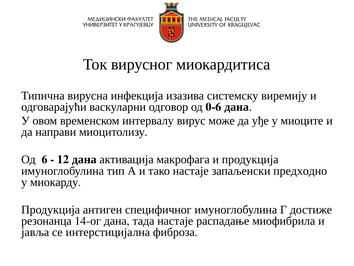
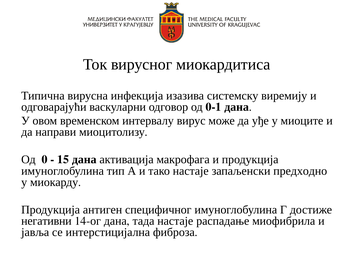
0-6: 0-6 -> 0-1 (214, 107)
6: 6 -> 0 (44, 159)
12: 12 -> 15 (63, 159)
резонанца: резонанца -> негативни (46, 221)
